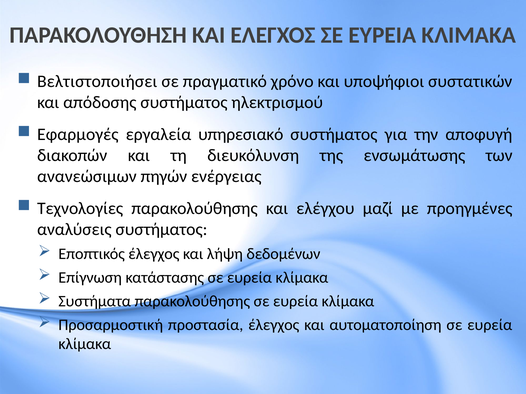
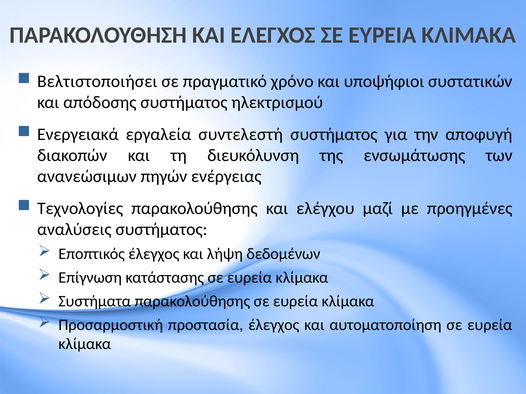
Εφαρμογές: Εφαρμογές -> Ενεργειακά (78, 135)
υπηρεσιακό: υπηρεσιακό -> συντελεστή (241, 135)
